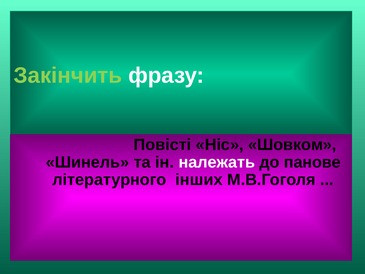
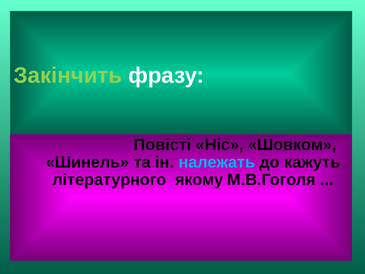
належать colour: white -> light blue (217, 162)
панове: панове -> кажуть (312, 162)
інших: інших -> якому (199, 180)
